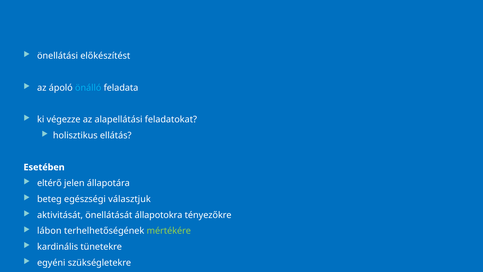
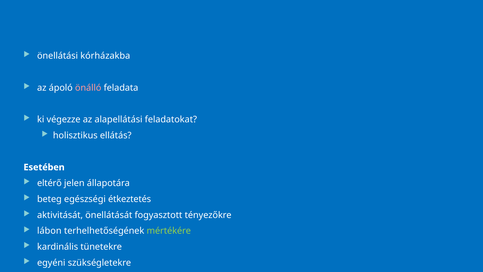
előkészítést: előkészítést -> kórházakba (105, 56)
önálló colour: light blue -> pink (88, 88)
választjuk: választjuk -> étkeztetés (130, 199)
állapotokra: állapotokra -> fogyasztott (158, 215)
